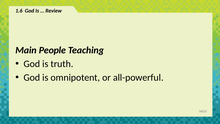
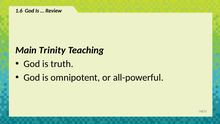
People: People -> Trinity (52, 50)
